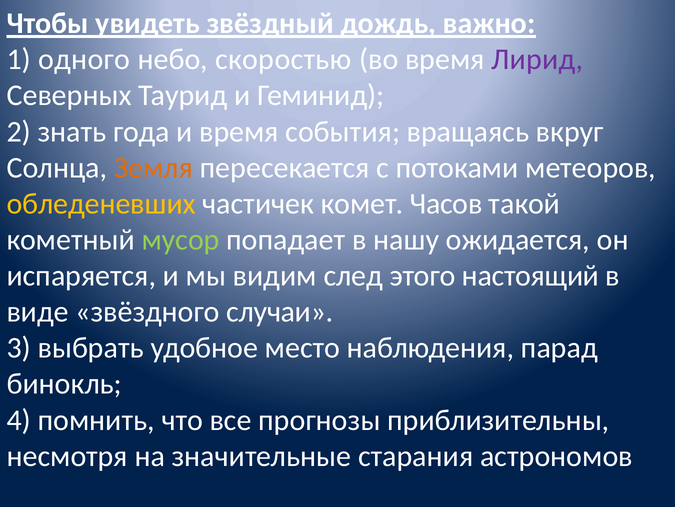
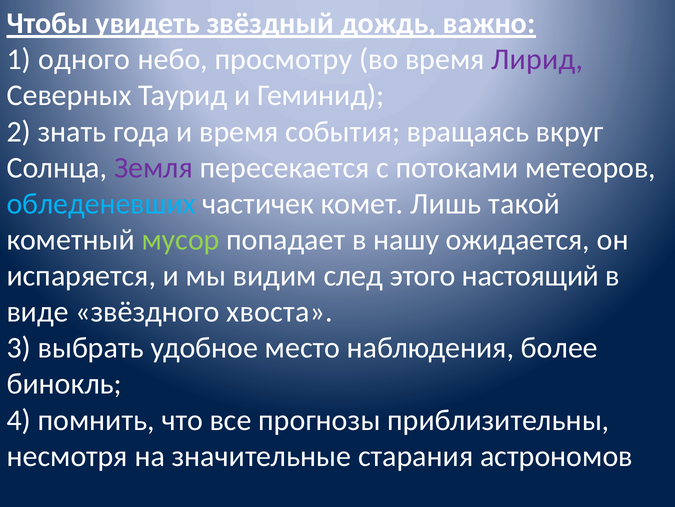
скоростью: скоростью -> просмотру (283, 59)
Земля colour: orange -> purple (154, 167)
обледеневших colour: yellow -> light blue (101, 203)
Часов: Часов -> Лишь (446, 203)
случаи: случаи -> хвоста (280, 311)
парад: парад -> более (559, 348)
